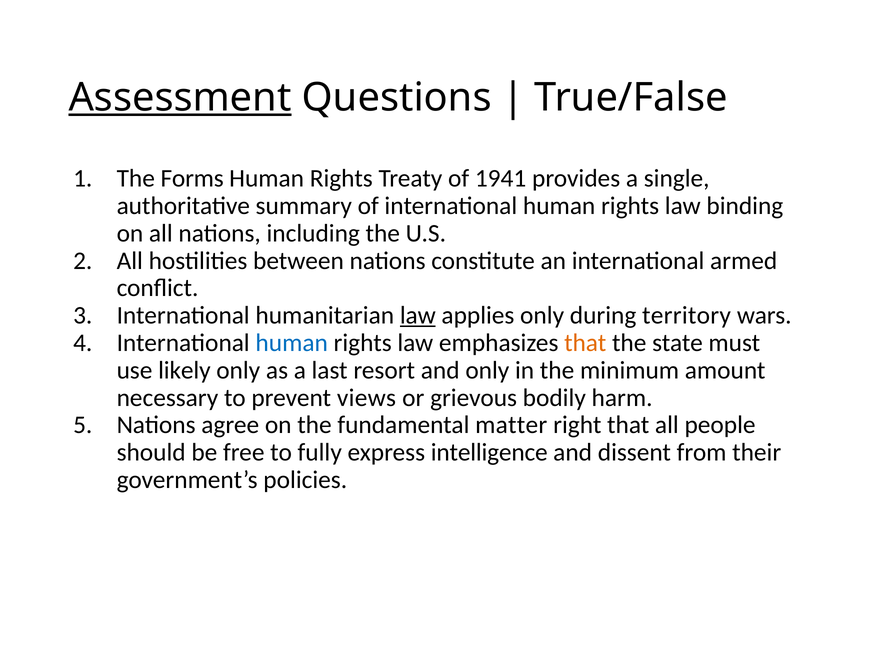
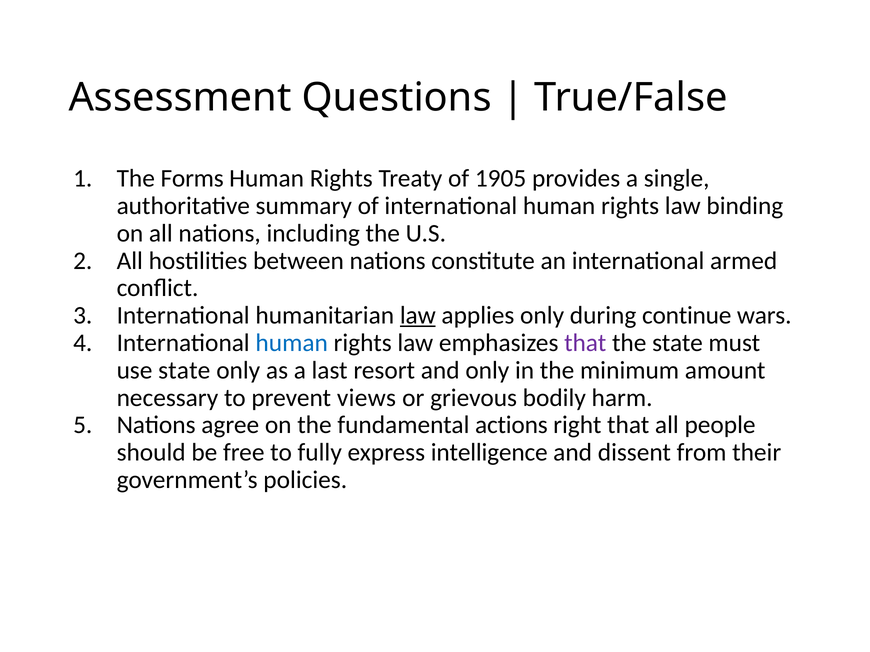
Assessment underline: present -> none (180, 98)
1941: 1941 -> 1905 (501, 179)
territory: territory -> continue (687, 316)
that colour: orange -> purple (585, 343)
use likely: likely -> state (184, 371)
matter: matter -> actions (511, 425)
